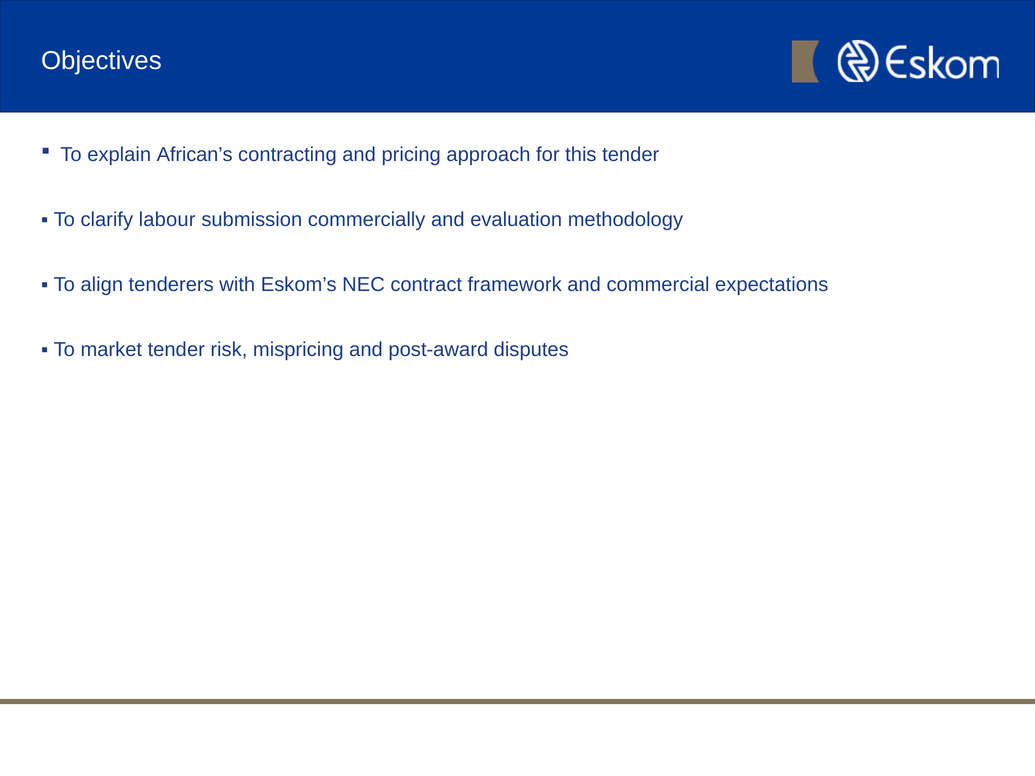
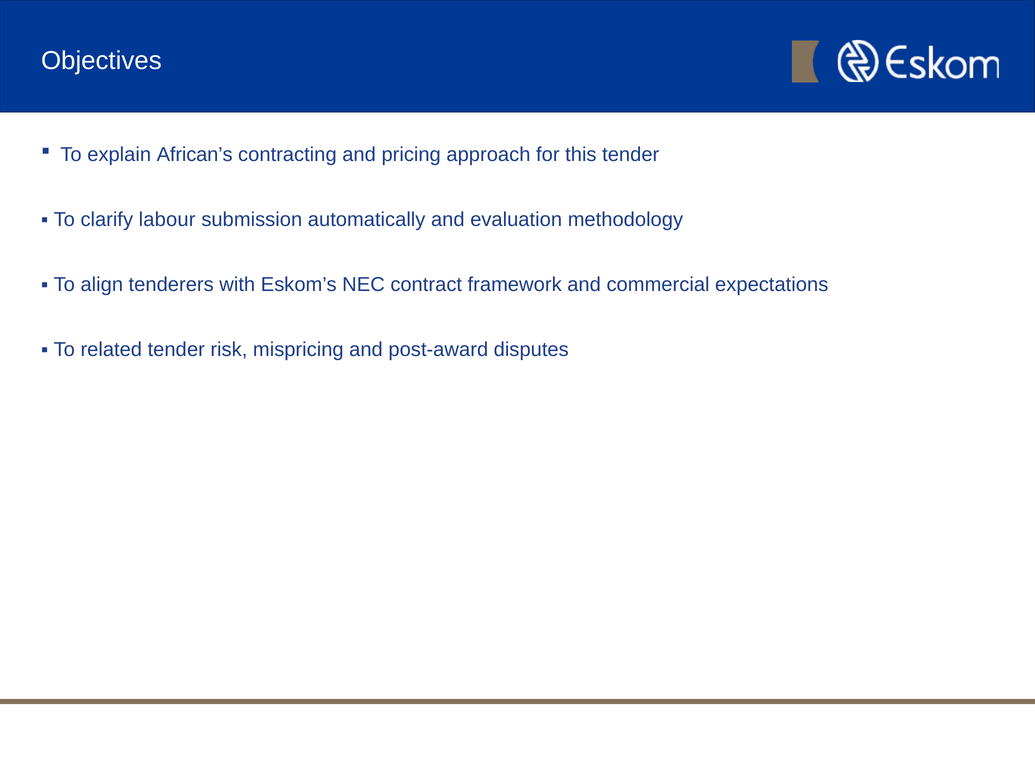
commercially: commercially -> automatically (367, 220)
market: market -> related (111, 350)
